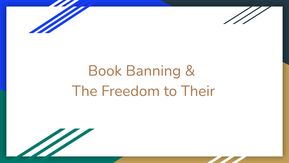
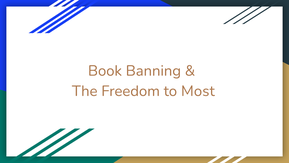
Their: Their -> Most (198, 91)
